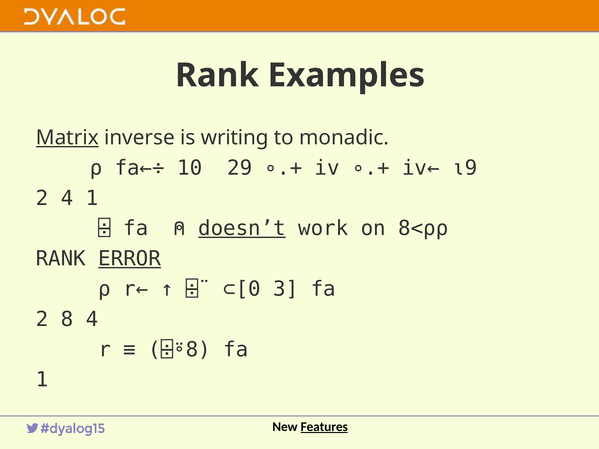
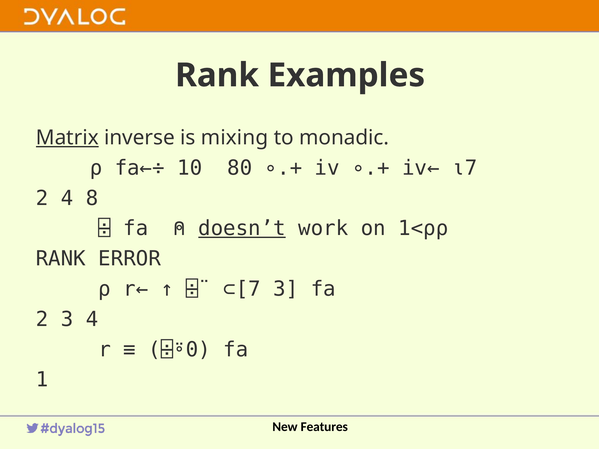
writing: writing -> mixing (235, 138)
29: 29 -> 80 (240, 168)
⍳9: ⍳9 -> ⍳7 (465, 168)
4 1: 1 -> 8 (92, 198)
8<⍴⍴: 8<⍴⍴ -> 1<⍴⍴ (423, 229)
ERROR underline: present -> none (130, 259)
⊂[0: ⊂[0 -> ⊂[7 (242, 289)
2 8: 8 -> 3 (67, 319)
⌹⍤8: ⌹⍤8 -> ⌹⍤0 (180, 350)
Features underline: present -> none (324, 427)
